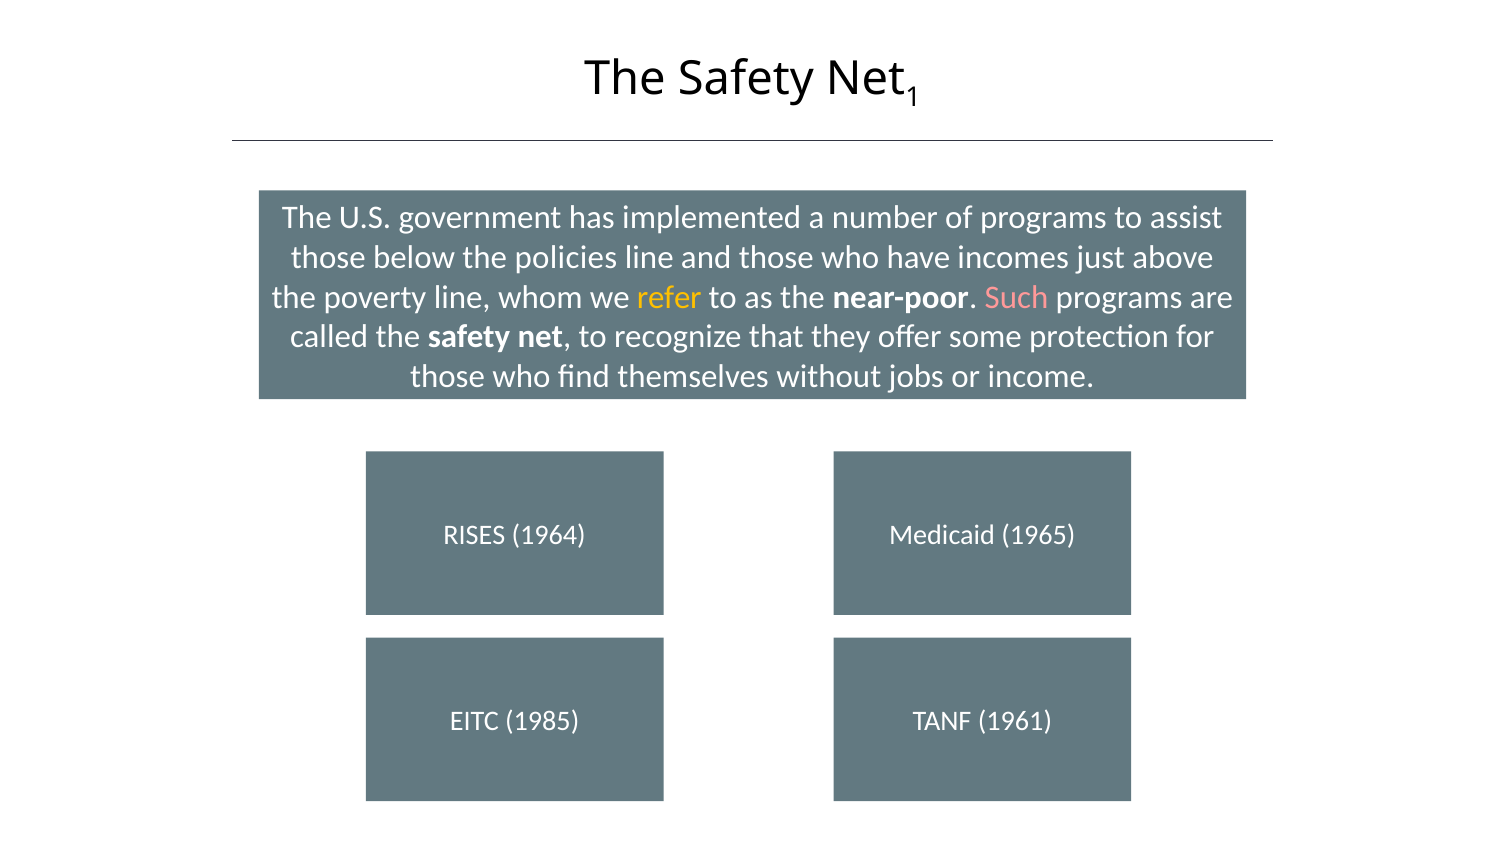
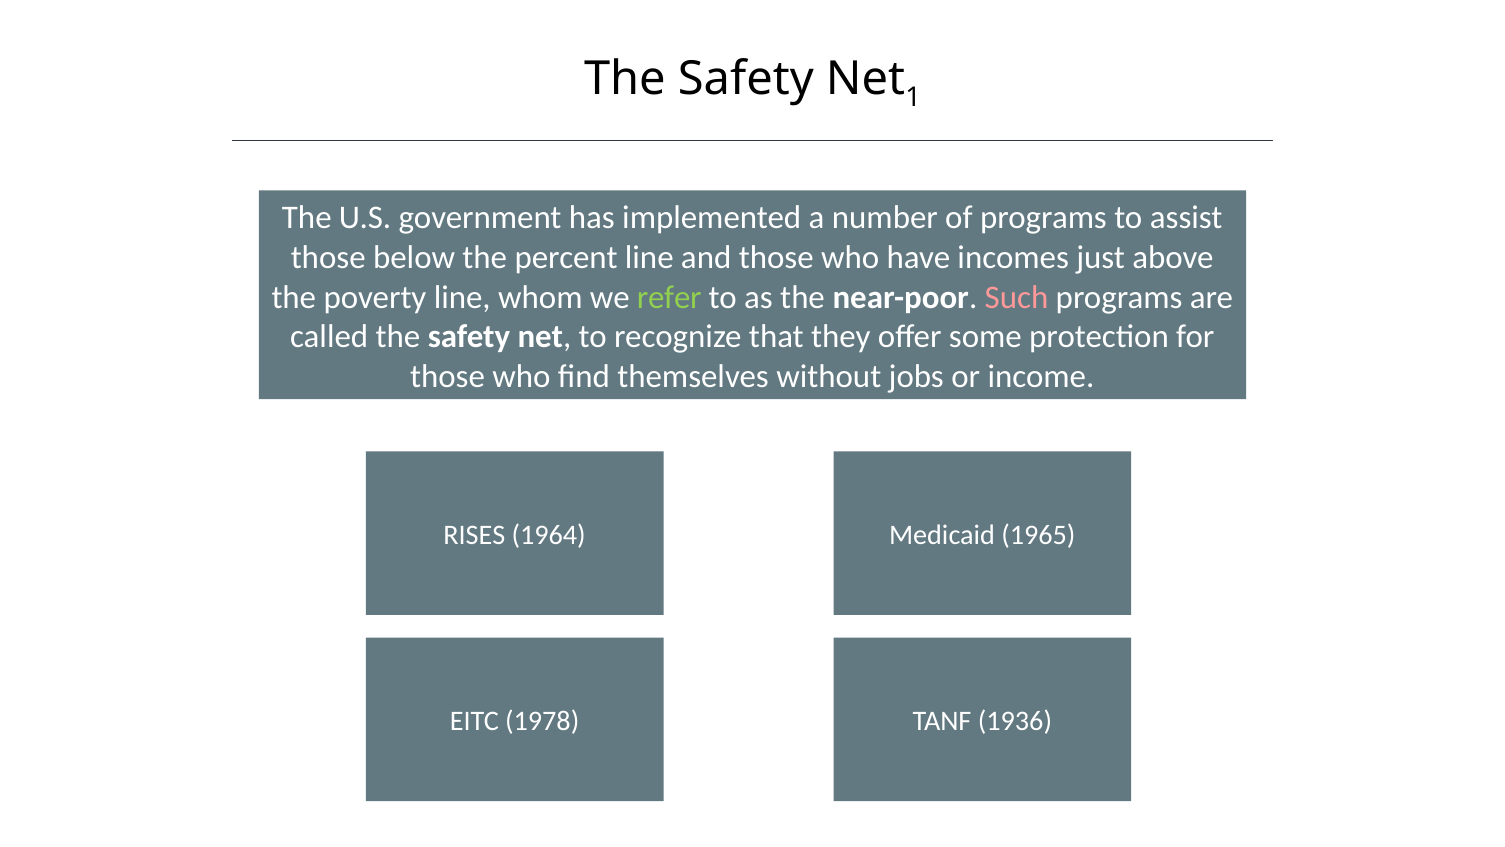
policies: policies -> percent (566, 257)
refer colour: yellow -> light green (669, 297)
1985: 1985 -> 1978 (542, 721)
1961: 1961 -> 1936 (1015, 721)
